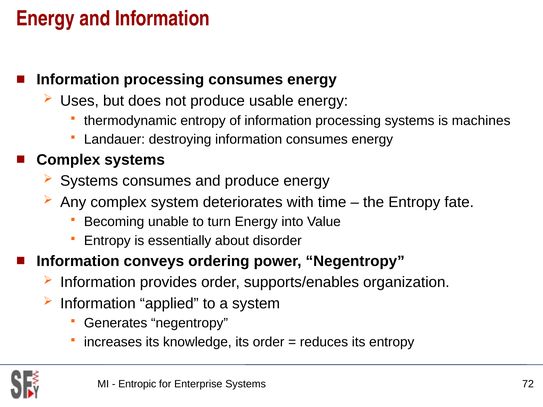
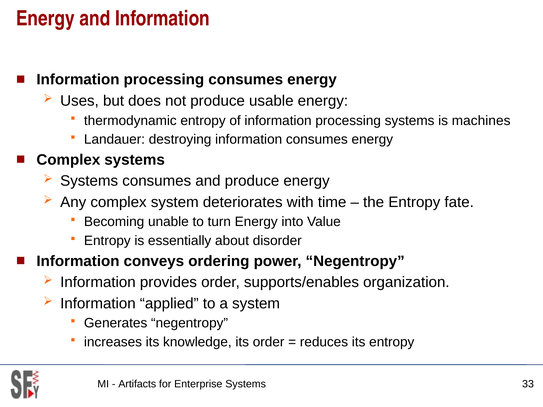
Entropic: Entropic -> Artifacts (137, 384)
72: 72 -> 33 (528, 384)
